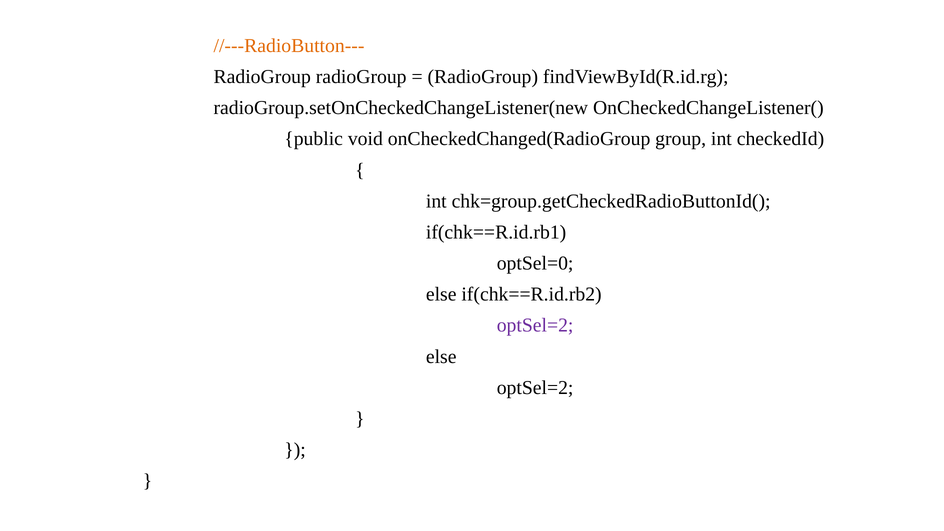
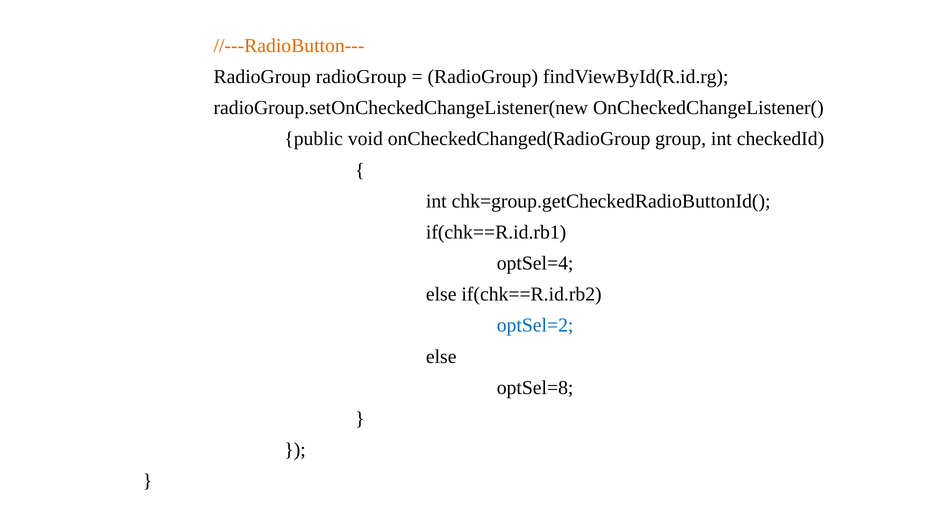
optSel=0: optSel=0 -> optSel=4 (535, 263)
optSel=2 colour: purple -> blue (535, 325)
optSel=2: optSel=2 -> optSel=8 (535, 388)
